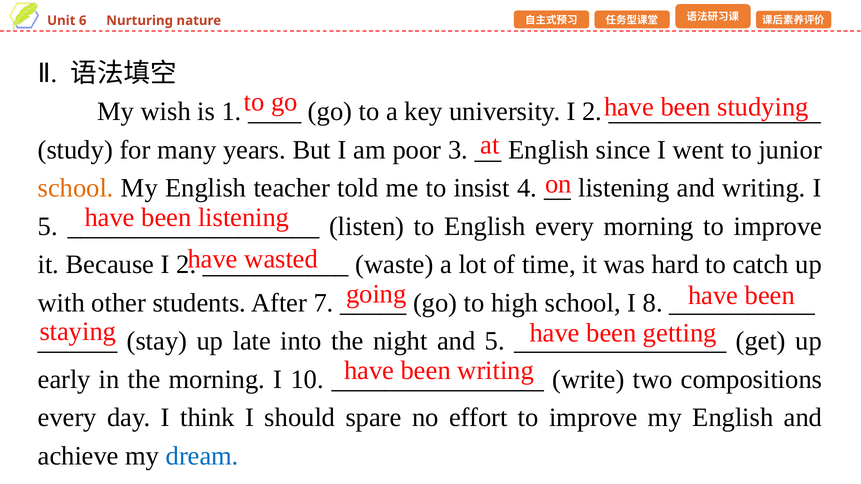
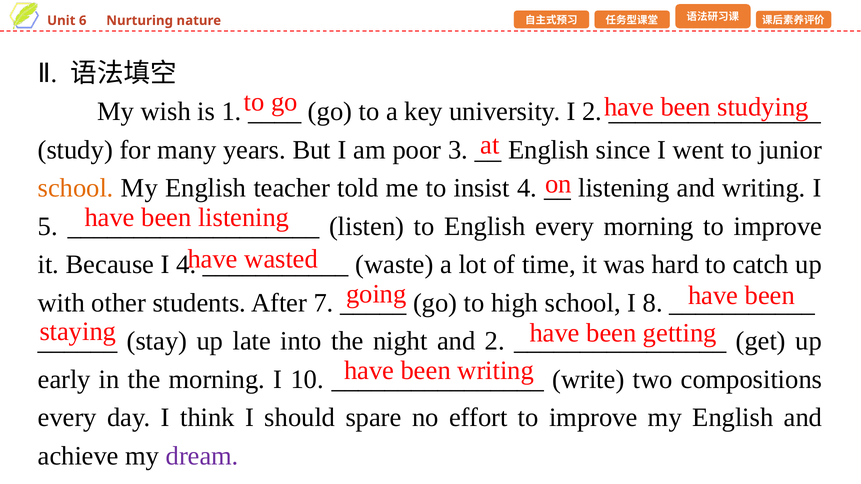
Because I 2: 2 -> 4 (186, 265)
and 5: 5 -> 2 (495, 341)
dream colour: blue -> purple (202, 456)
